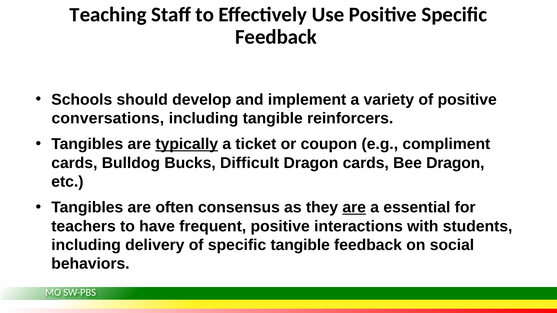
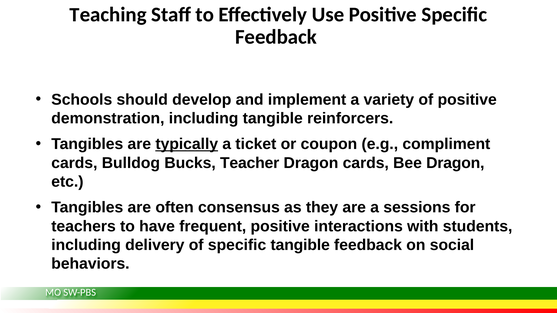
conversations: conversations -> demonstration (108, 118)
Difficult: Difficult -> Teacher (250, 163)
are underline: present -> none (354, 208)
essential: essential -> sessions (417, 208)
